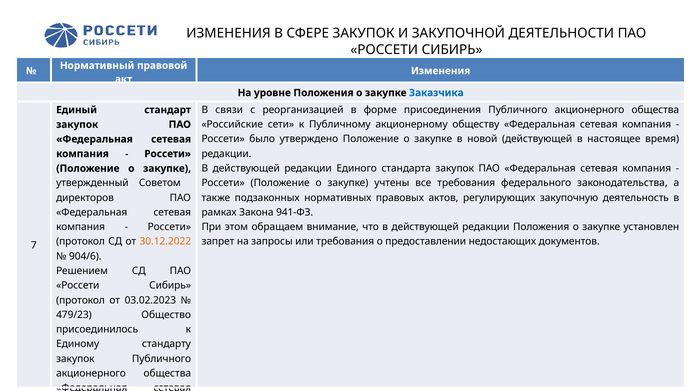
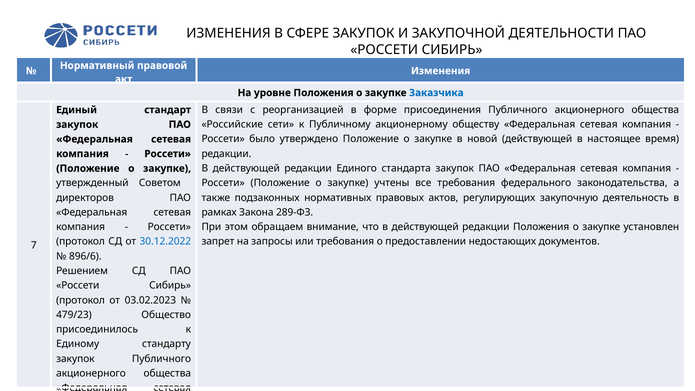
941-ФЗ: 941-ФЗ -> 289-ФЗ (295, 212)
30.12.2022 colour: orange -> blue (165, 242)
904/6: 904/6 -> 896/6 (85, 256)
